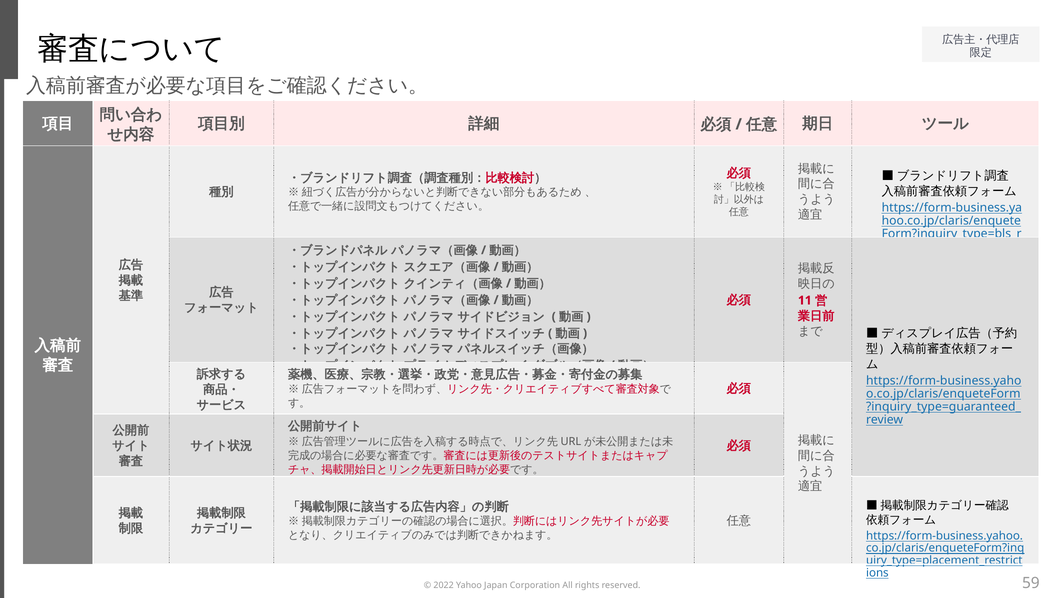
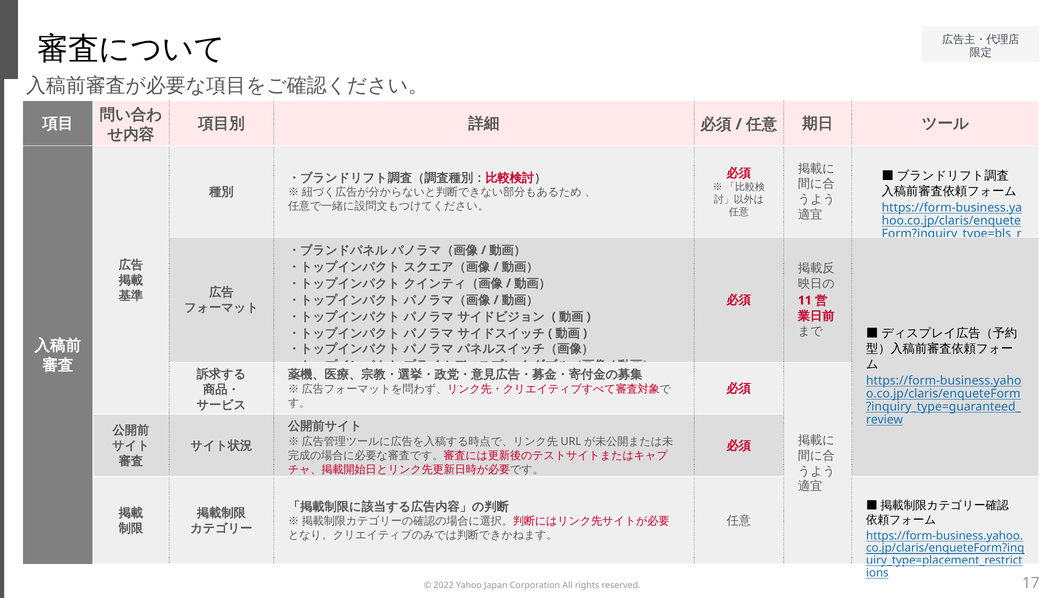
59: 59 -> 17 (1031, 583)
